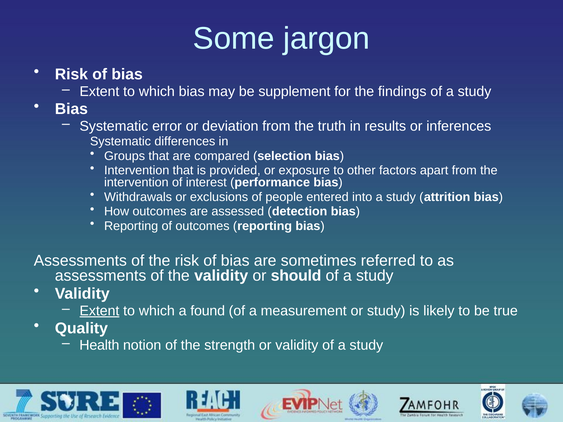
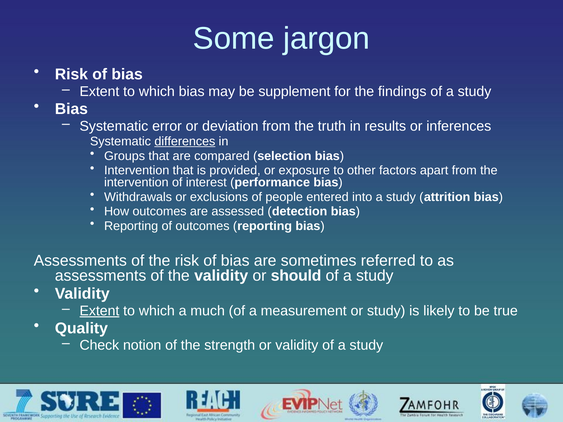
differences underline: none -> present (185, 141)
found: found -> much (208, 311)
Health: Health -> Check (99, 346)
